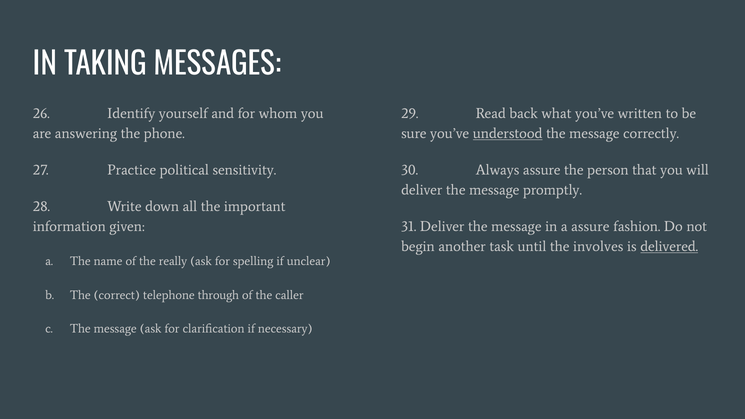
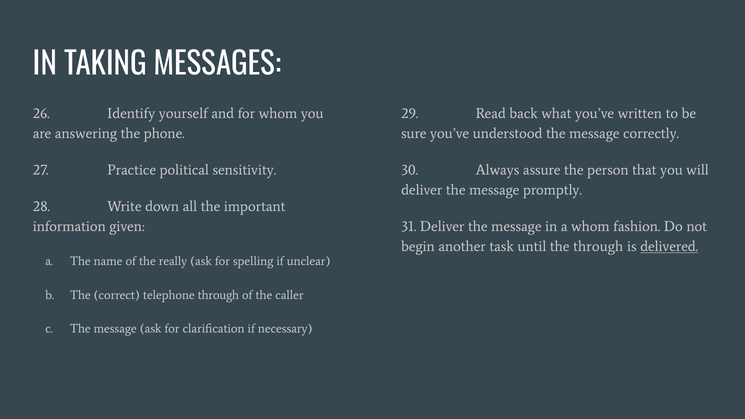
understood underline: present -> none (508, 134)
a assure: assure -> whom (590, 227)
the involves: involves -> through (598, 247)
